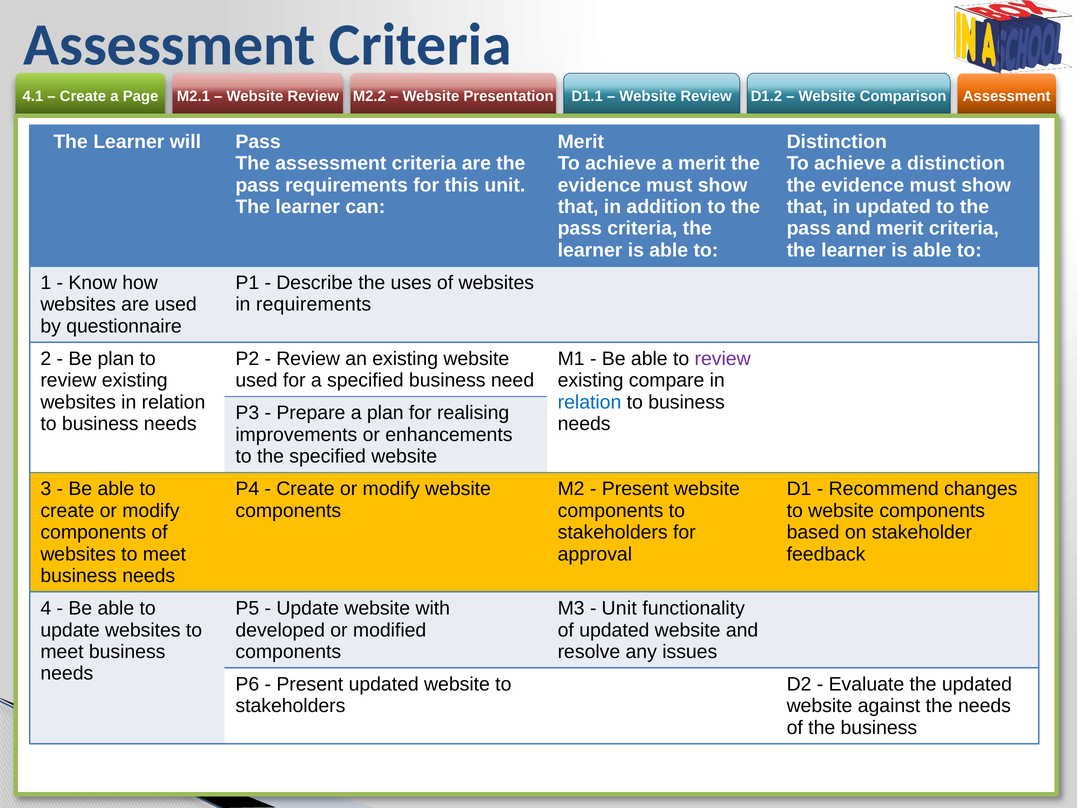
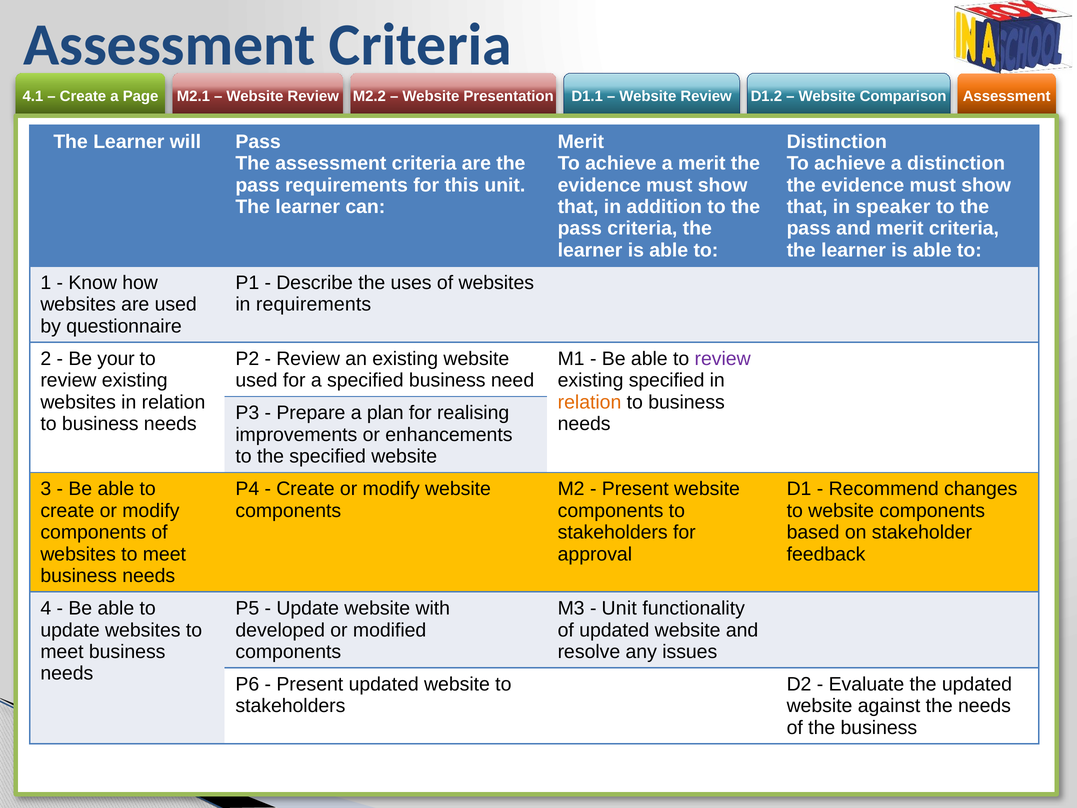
in updated: updated -> speaker (893, 207)
Be plan: plan -> your (116, 359)
existing compare: compare -> specified (667, 380)
relation colour: blue -> orange (590, 402)
